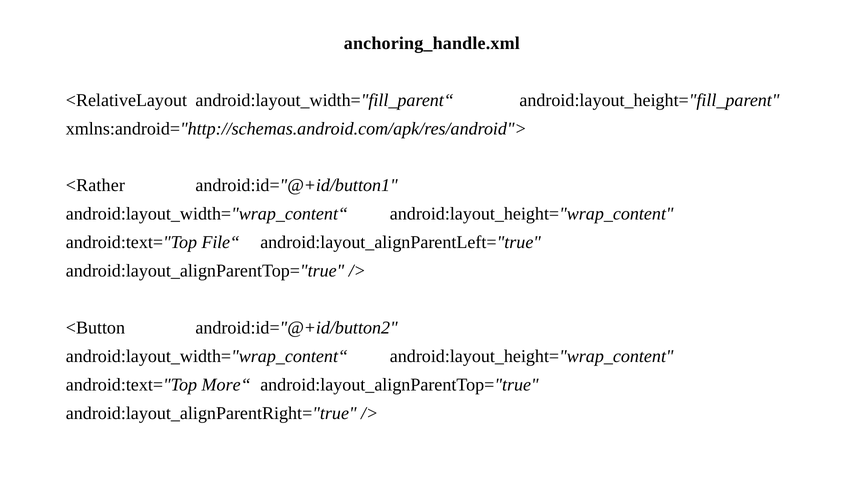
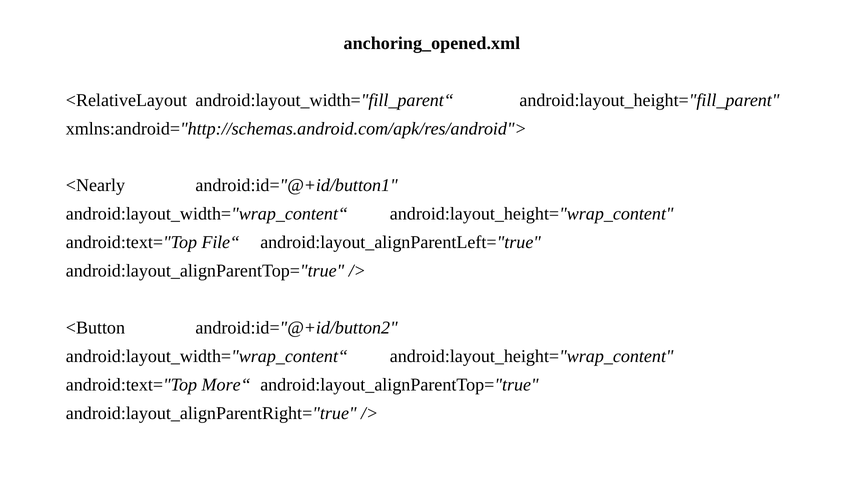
anchoring_handle.xml: anchoring_handle.xml -> anchoring_opened.xml (432, 43)
<Rather: <Rather -> <Nearly (95, 186)
